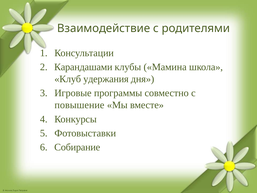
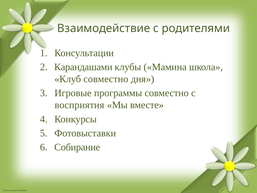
Клуб удержания: удержания -> совместно (106, 79)
повышение: повышение -> восприятия (79, 105)
